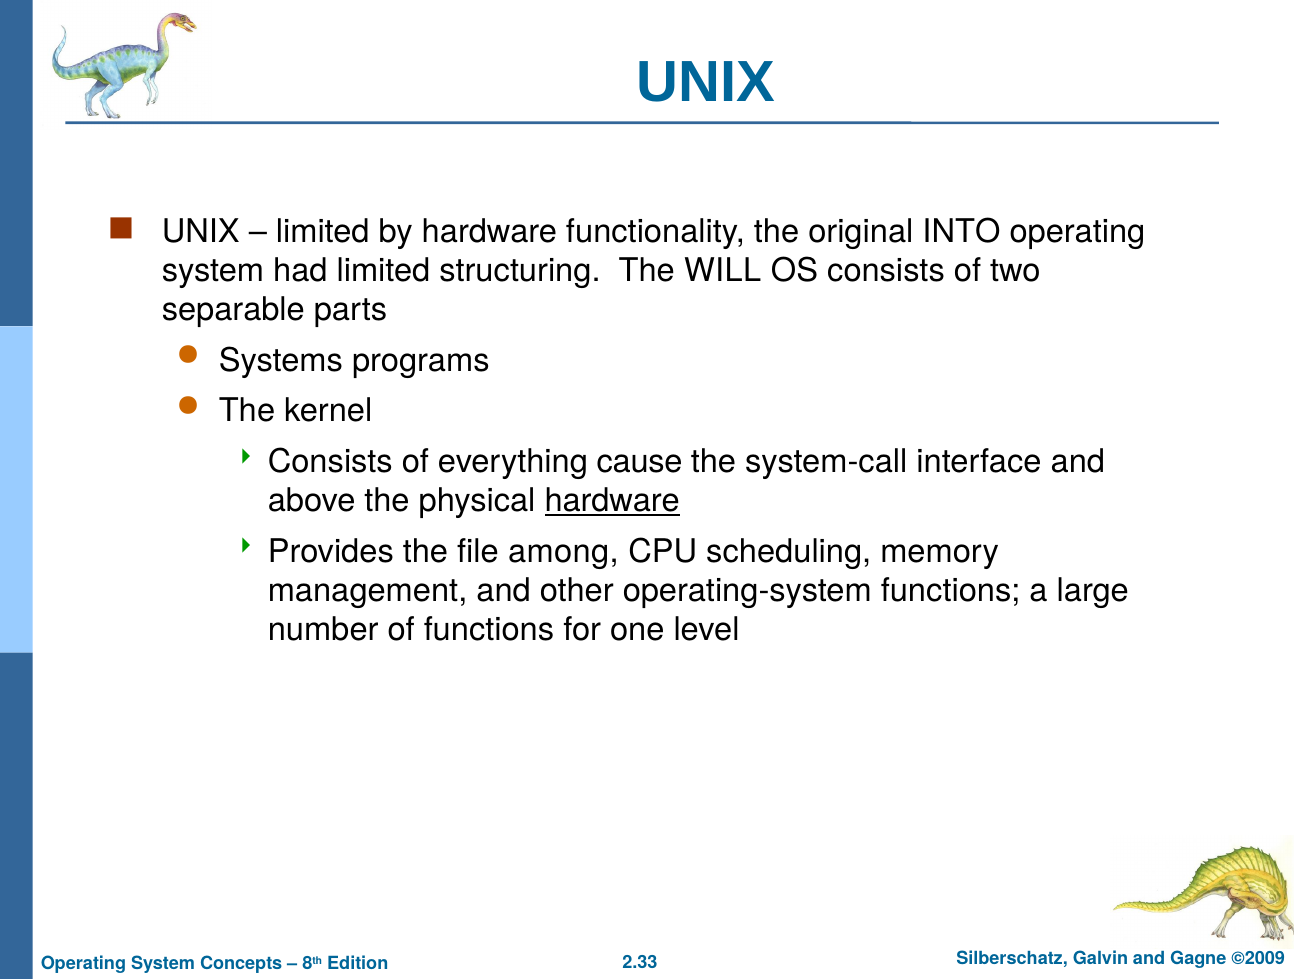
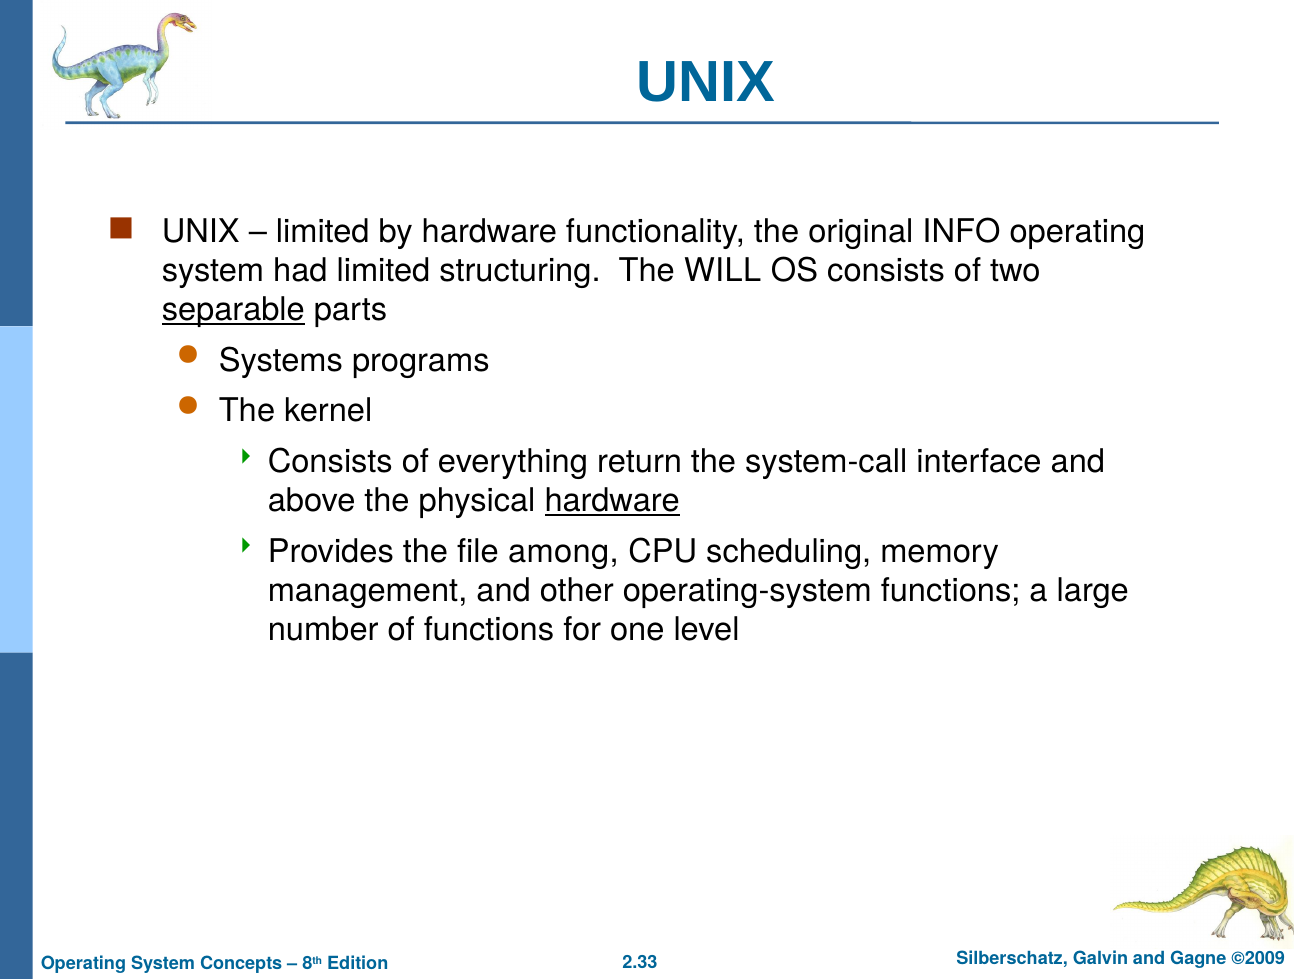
INTO: INTO -> INFO (961, 232)
separable underline: none -> present (233, 310)
cause: cause -> return (640, 462)
